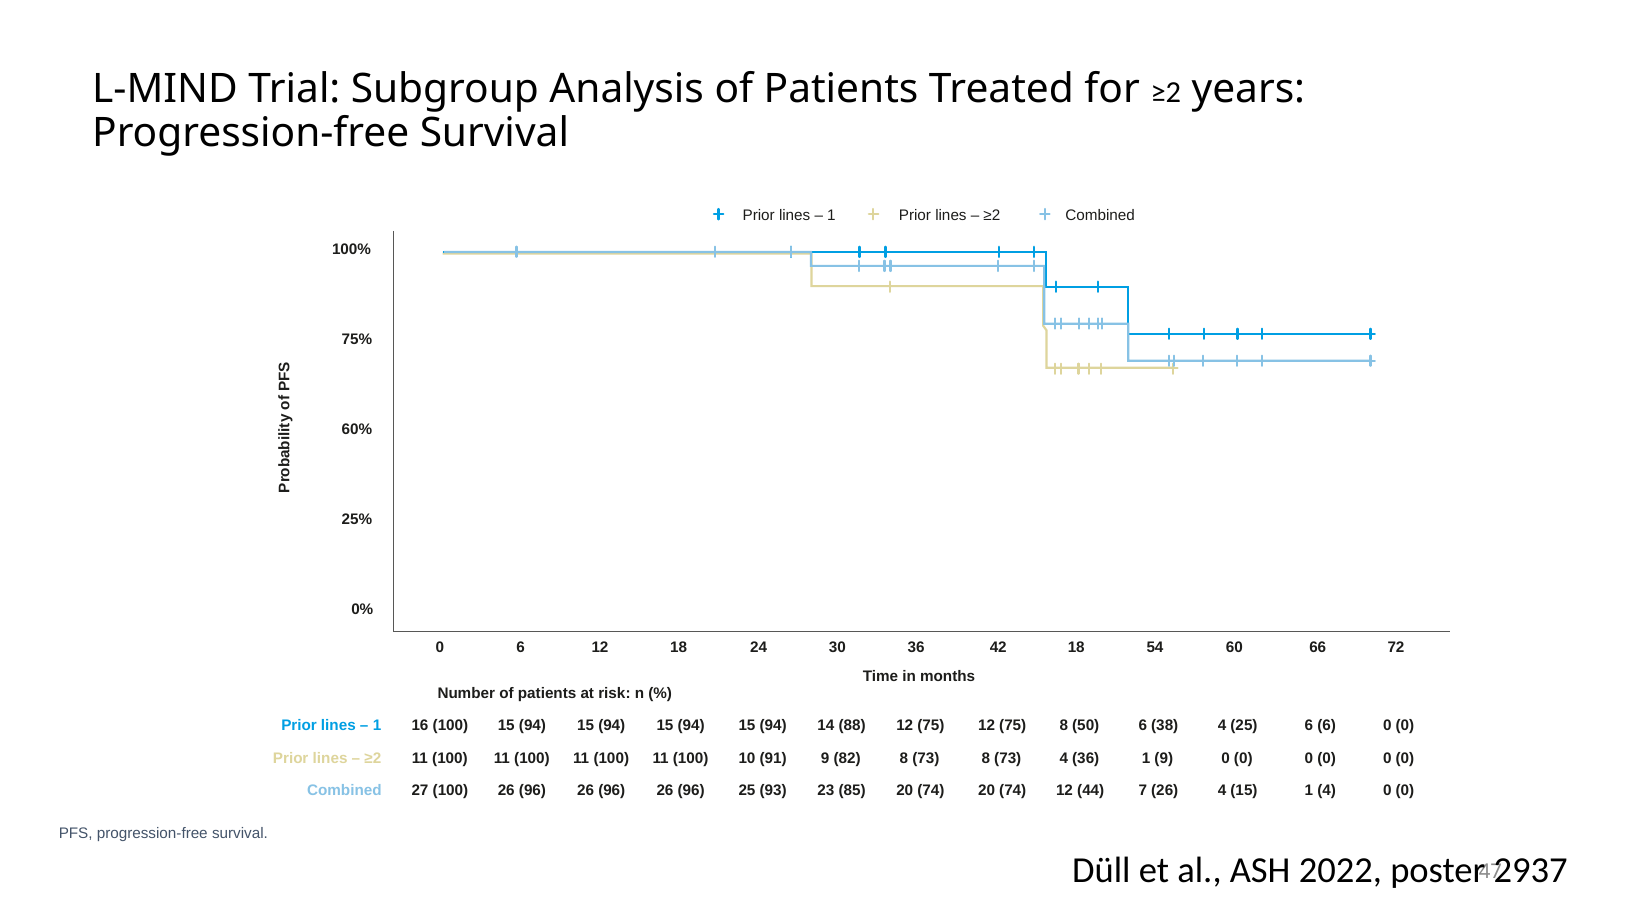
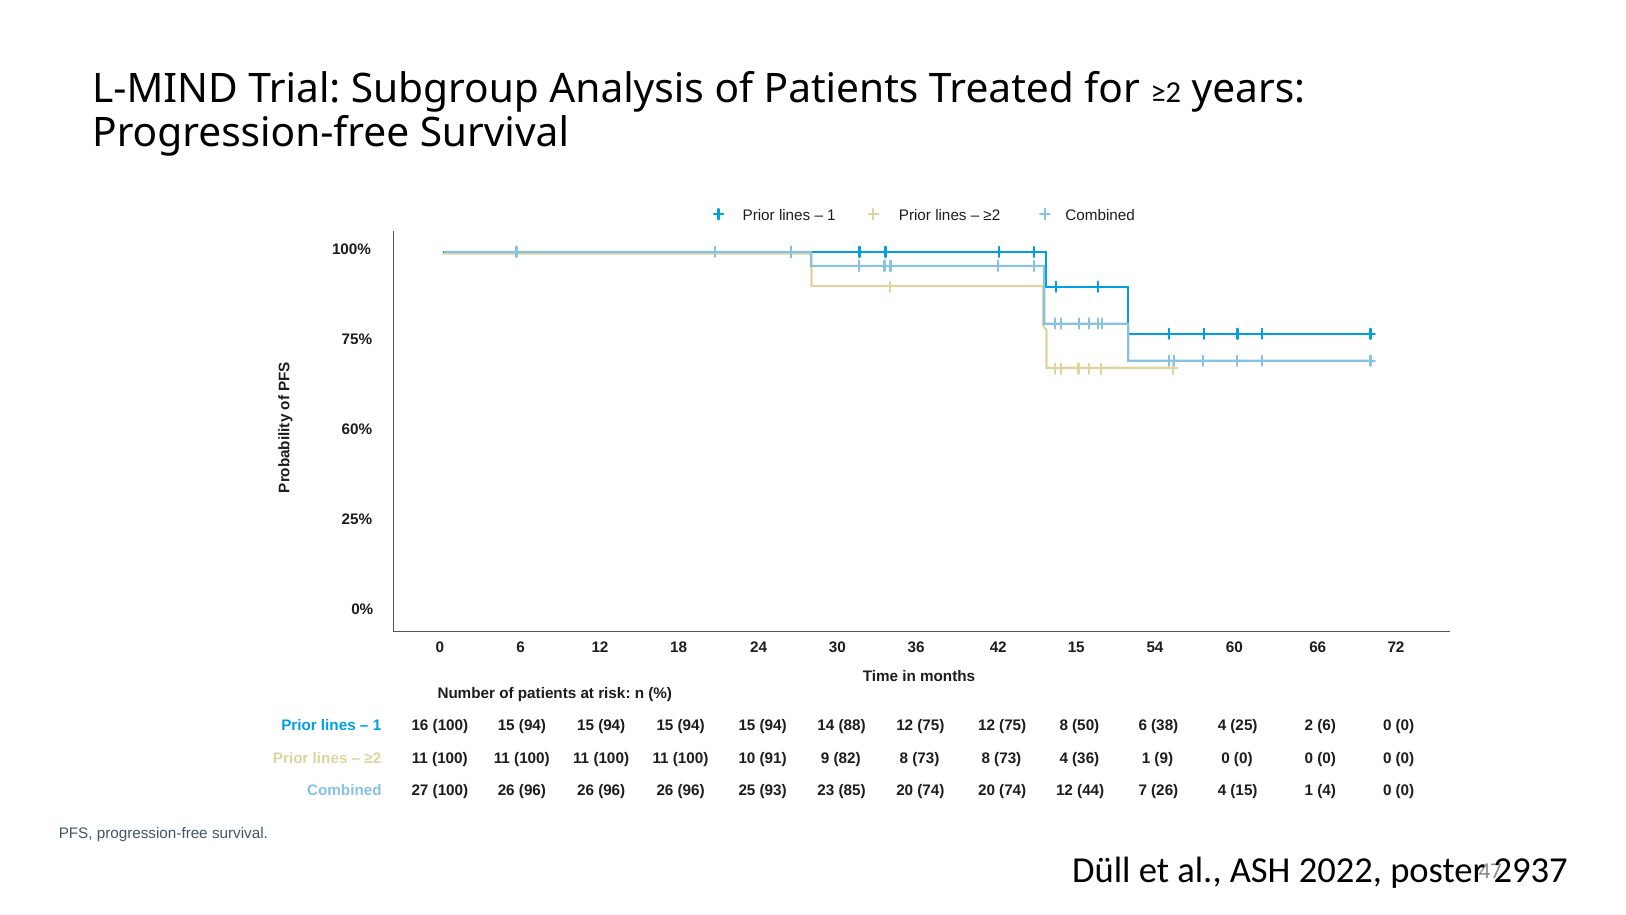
42 18: 18 -> 15 (1076, 647)
25 6: 6 -> 2 (1309, 725)
